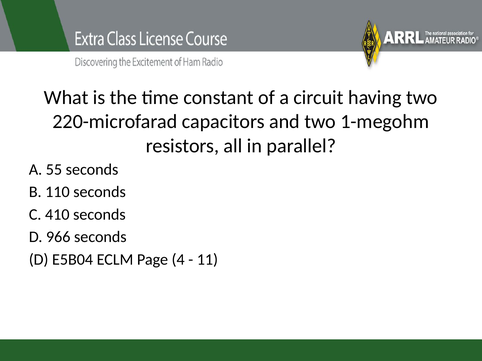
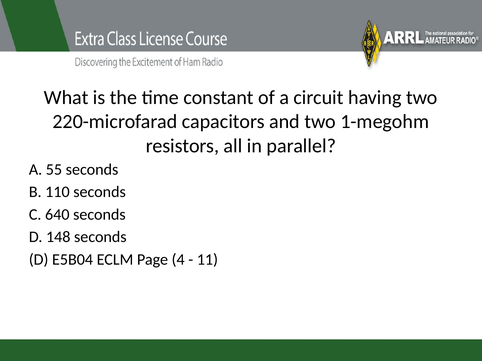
410: 410 -> 640 (57, 215)
966: 966 -> 148 (58, 237)
